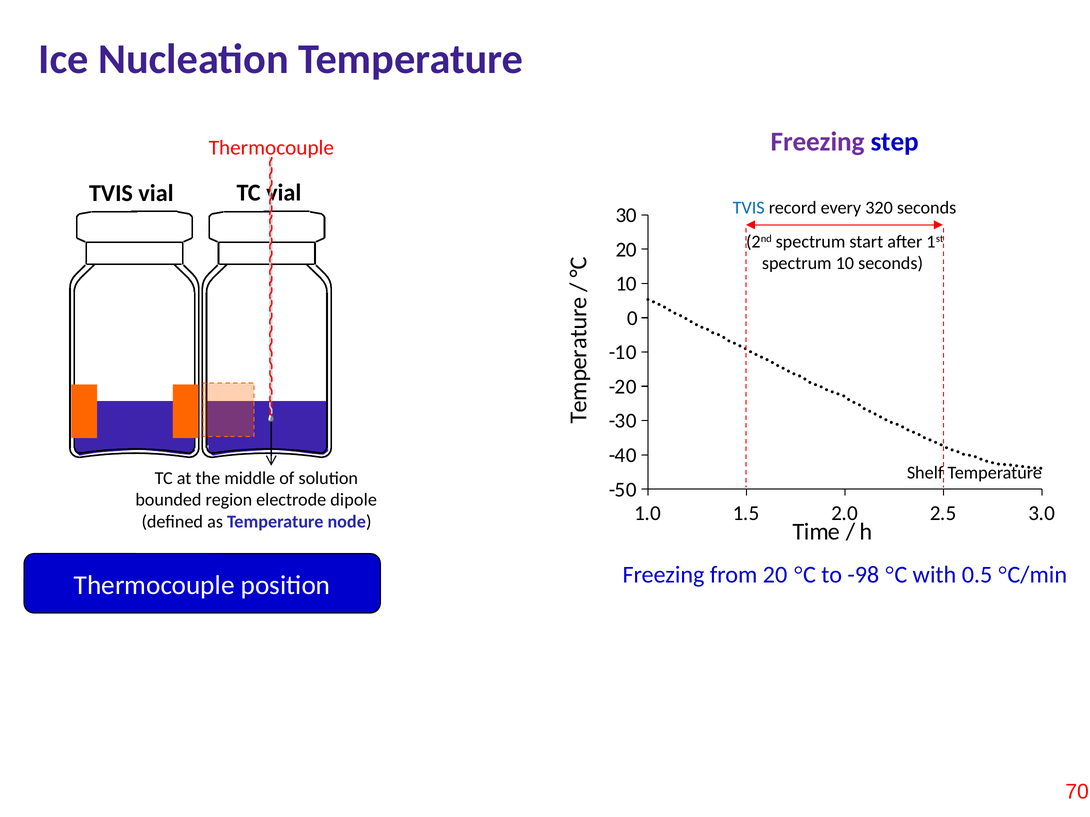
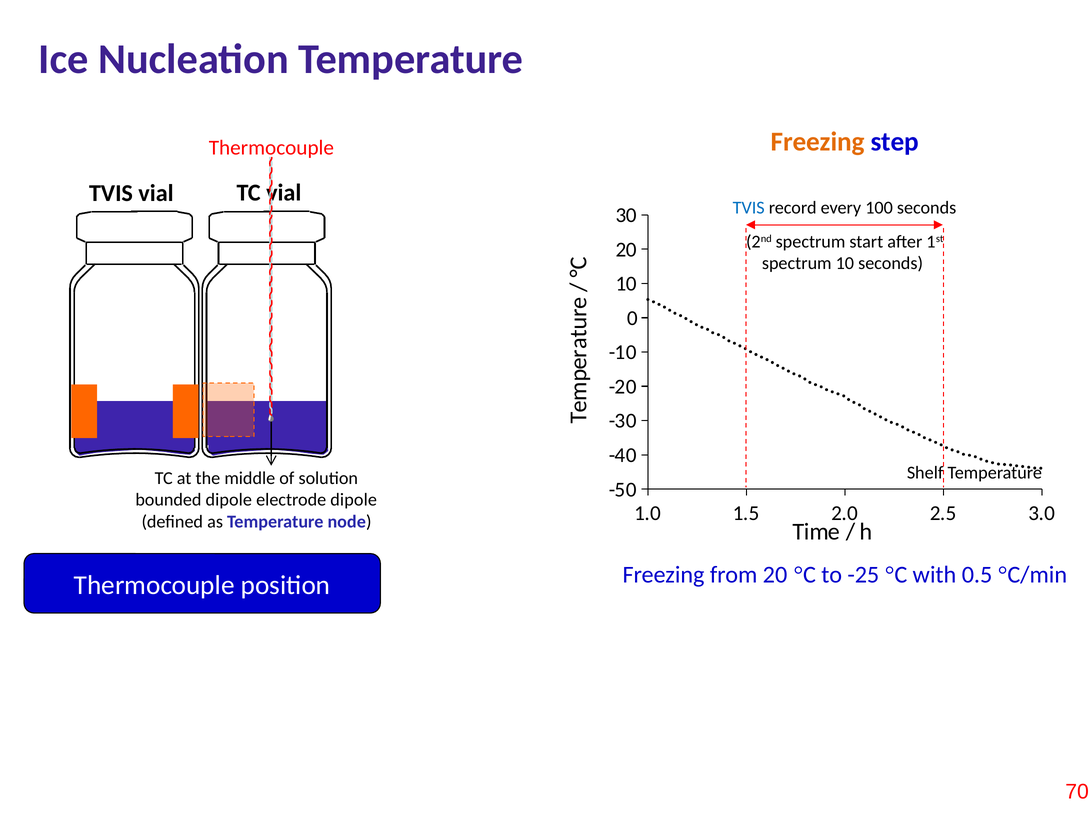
Freezing colour: purple -> orange (818, 142)
320: 320 -> 100 (879, 208)
bounded region: region -> dipole (229, 500)
-98: -98 -> -25 (863, 575)
